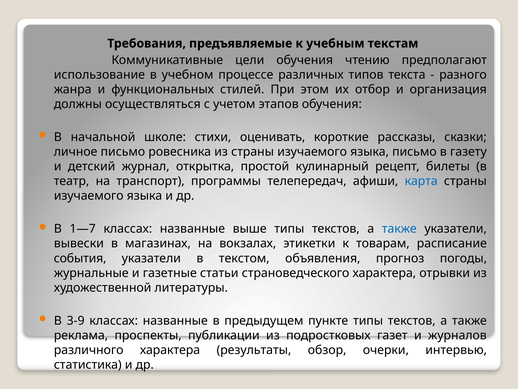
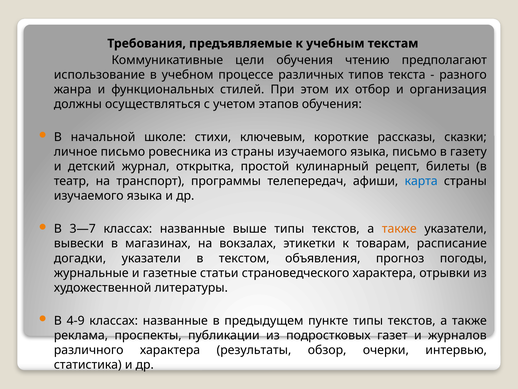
оценивать: оценивать -> ключевым (273, 137)
1—7: 1—7 -> 3—7 (83, 229)
также colour: blue -> orange (399, 229)
события: события -> догадки (80, 258)
3-9: 3-9 -> 4-9 (76, 320)
